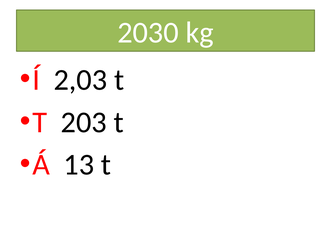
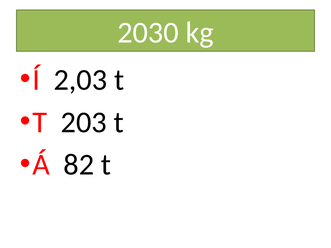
13: 13 -> 82 (79, 165)
